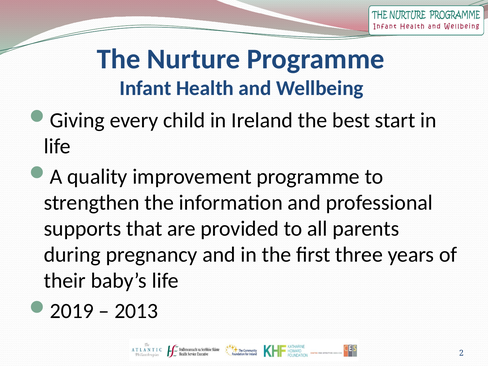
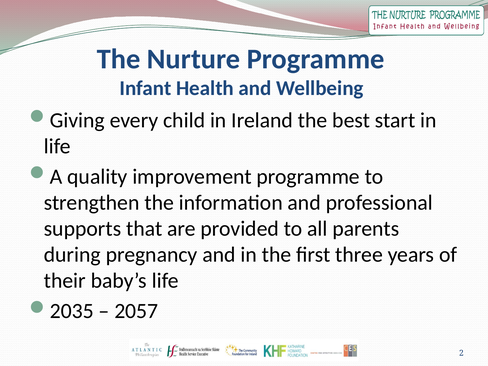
2019: 2019 -> 2035 (72, 311)
2013: 2013 -> 2057 (136, 311)
